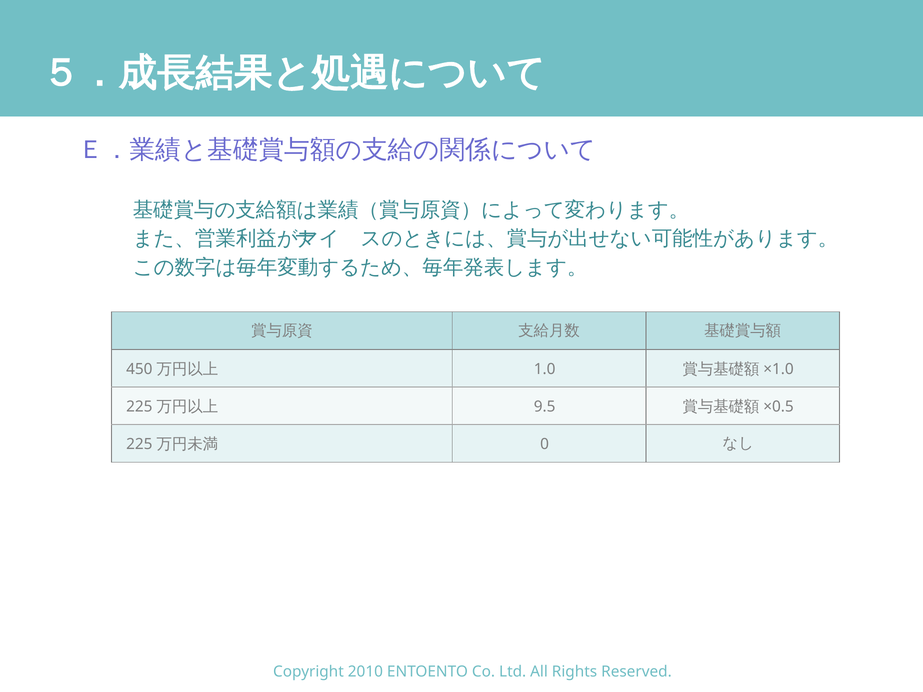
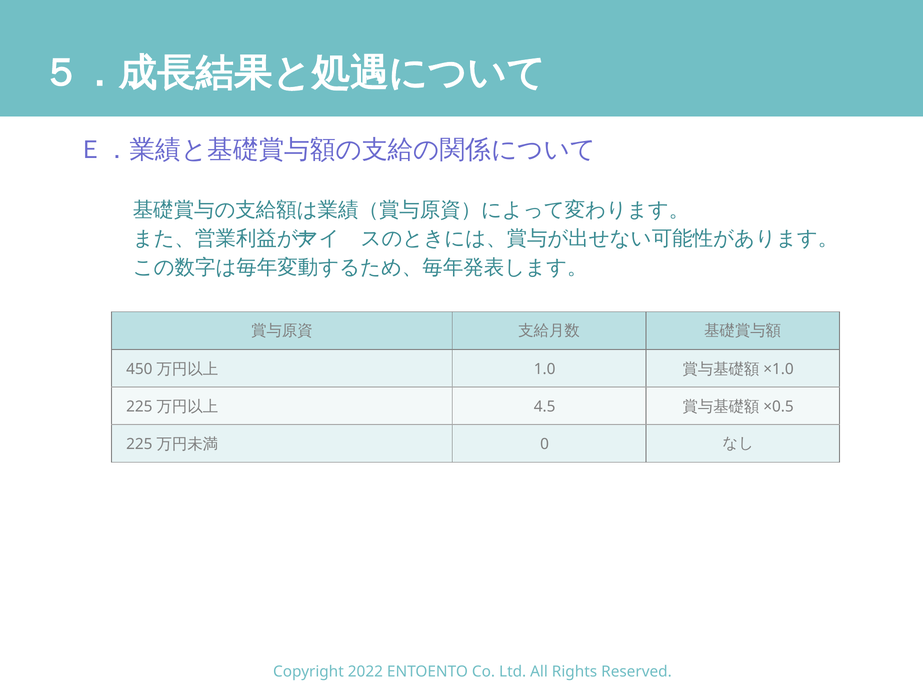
9.5: 9.5 -> 4.5 (545, 407)
2010: 2010 -> 2022 (365, 672)
